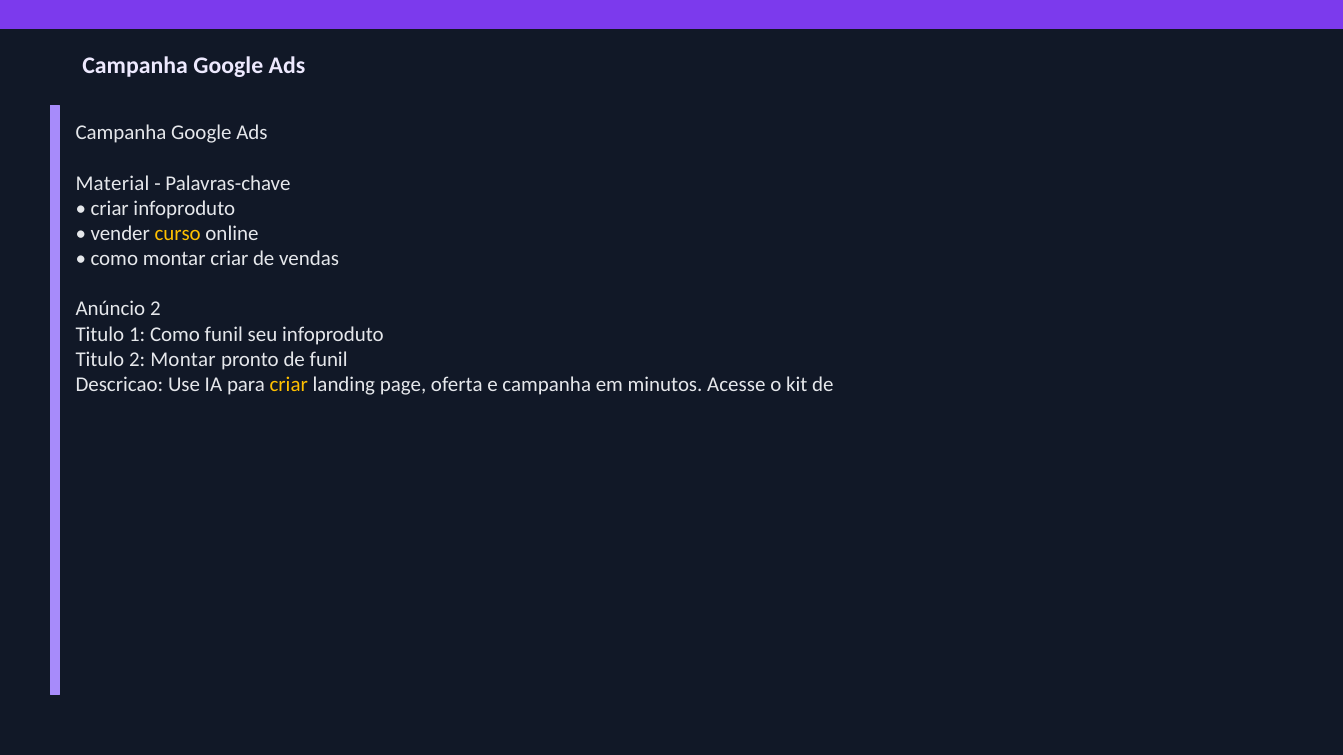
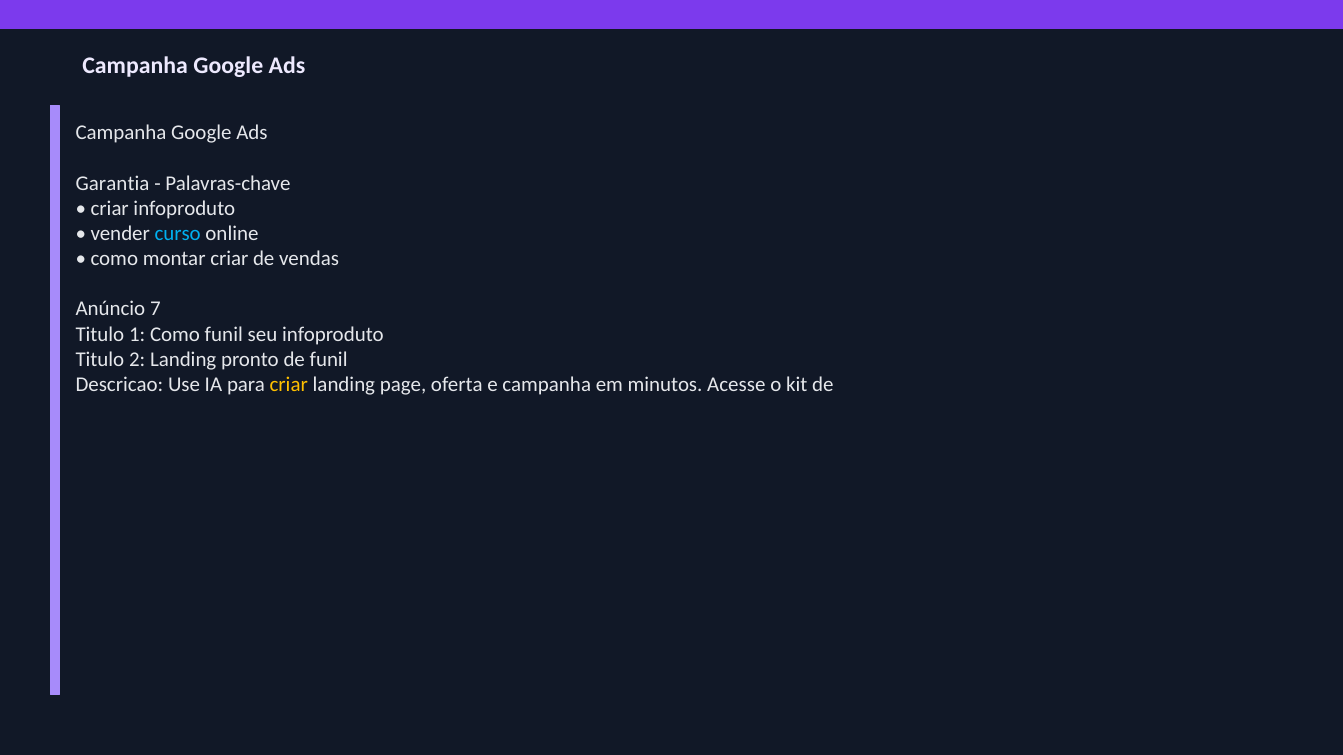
Material: Material -> Garantia (113, 183)
curso colour: yellow -> light blue (178, 234)
Anúncio 2: 2 -> 7 (155, 309)
2 Montar: Montar -> Landing (183, 359)
